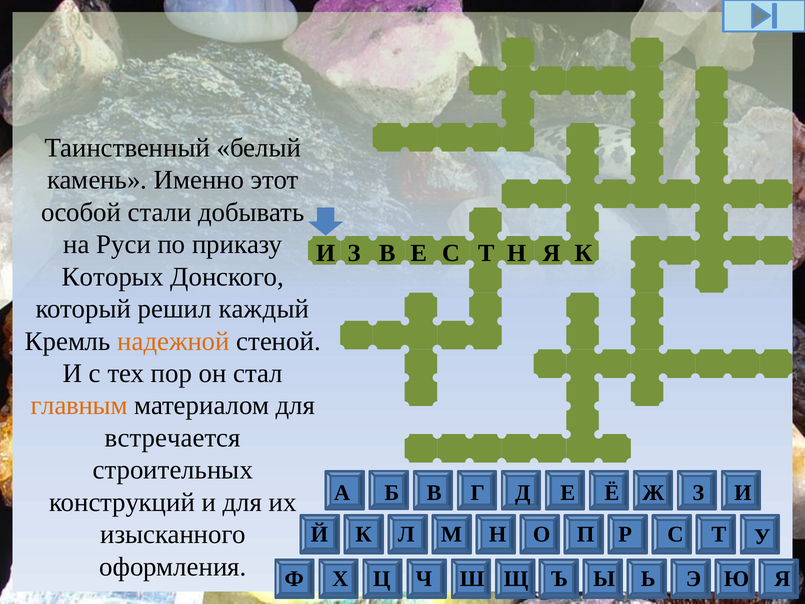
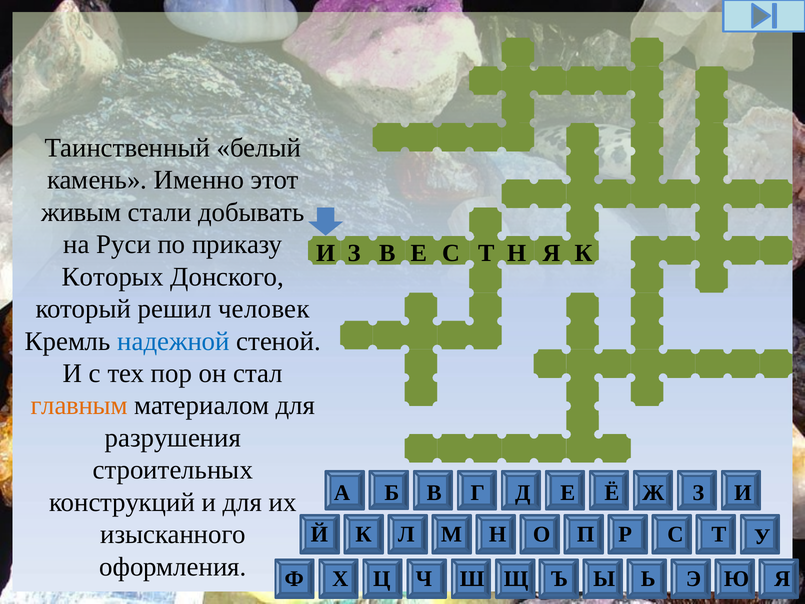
особой: особой -> живым (81, 212)
каждый: каждый -> человек (264, 309)
надежной colour: orange -> blue (174, 341)
встречается: встречается -> разрушения (173, 438)
